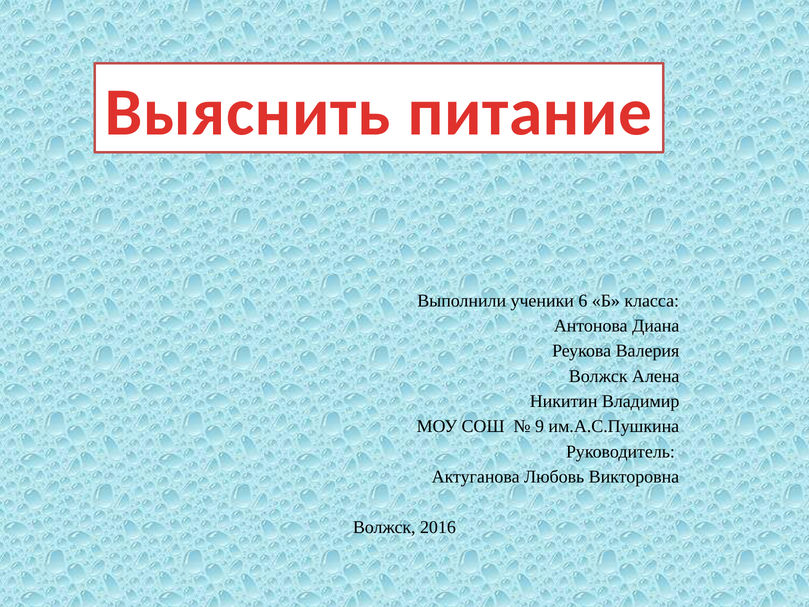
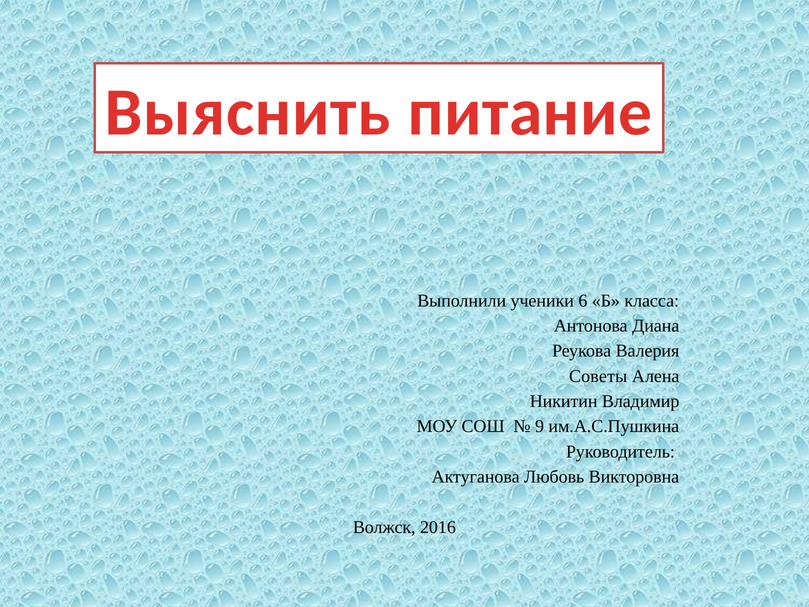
Волжск: Волжск -> Советы (598, 376)
